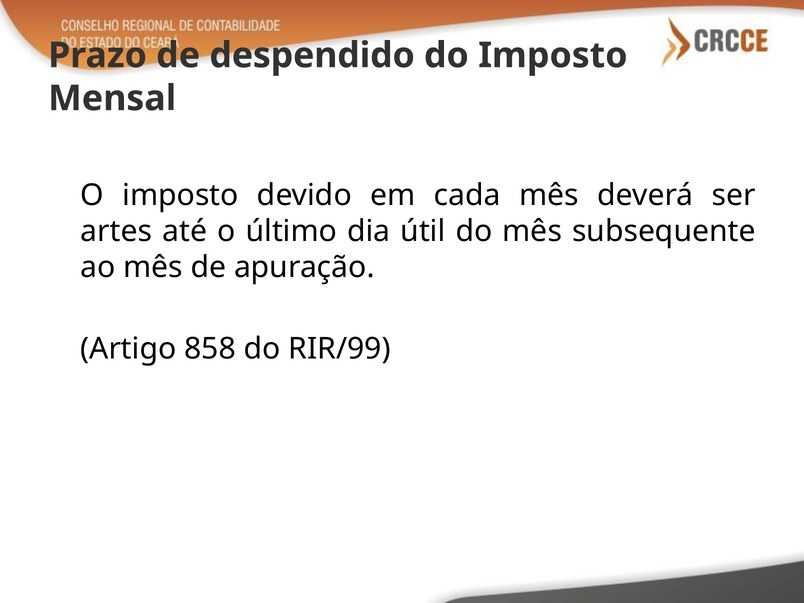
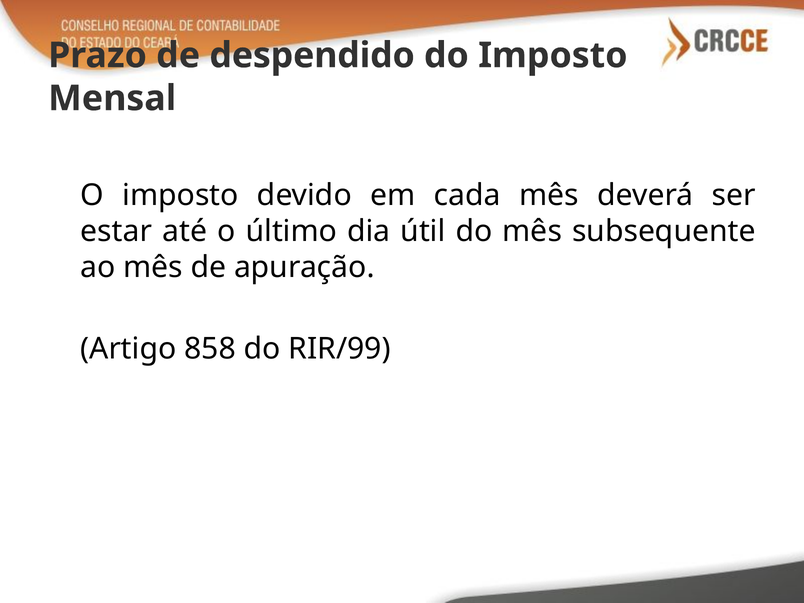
artes: artes -> estar (116, 231)
